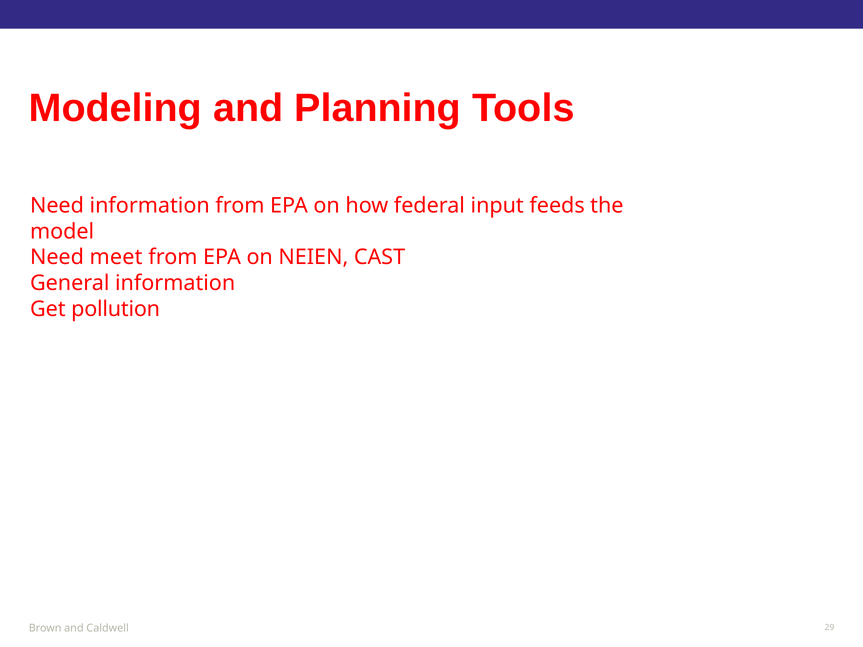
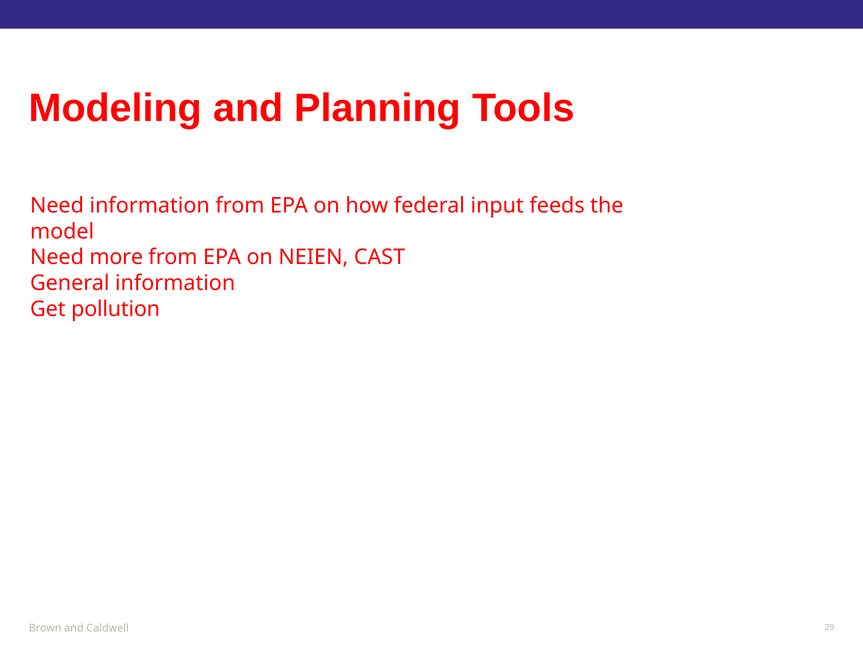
meet: meet -> more (116, 257)
